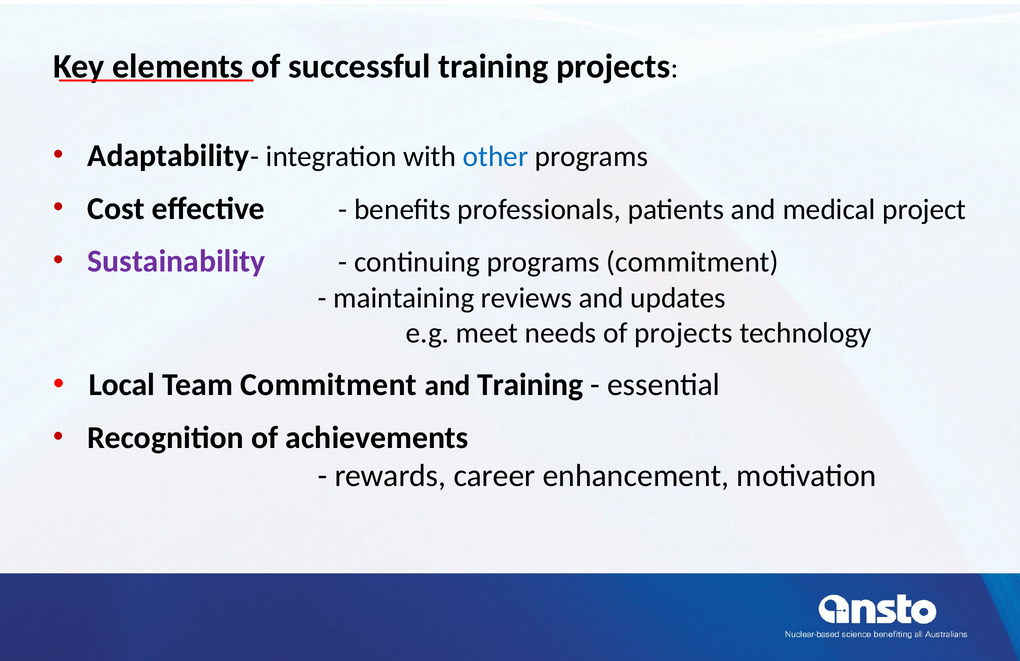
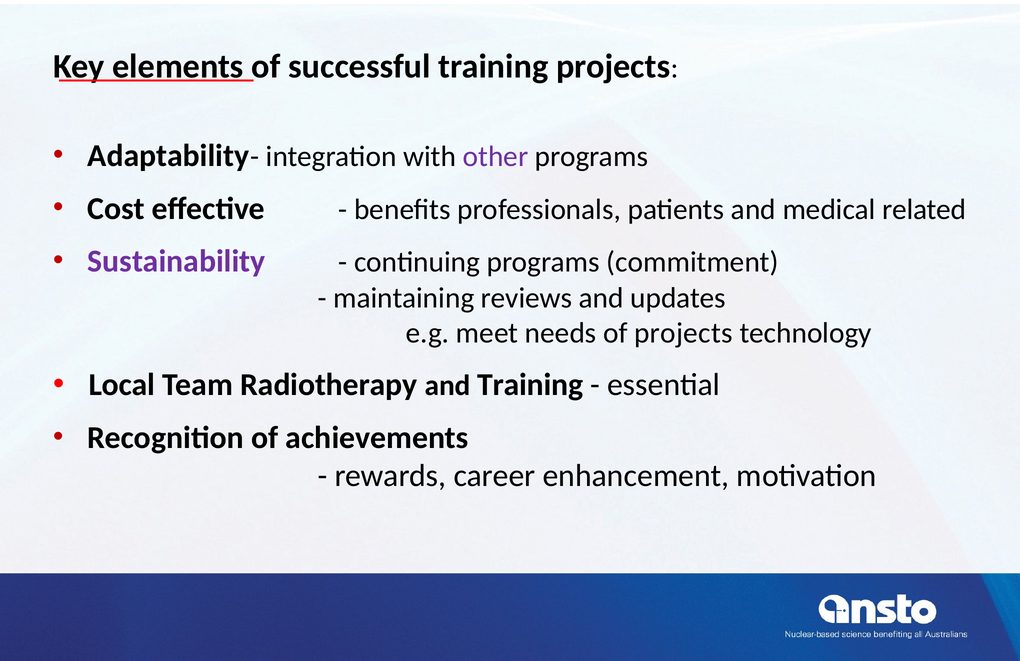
other colour: blue -> purple (496, 157)
project: project -> related (924, 209)
Team Commitment: Commitment -> Radiotherapy (329, 385)
